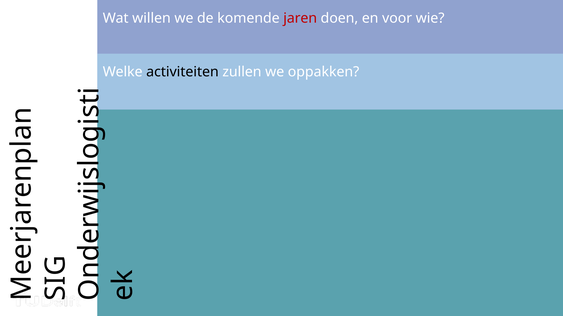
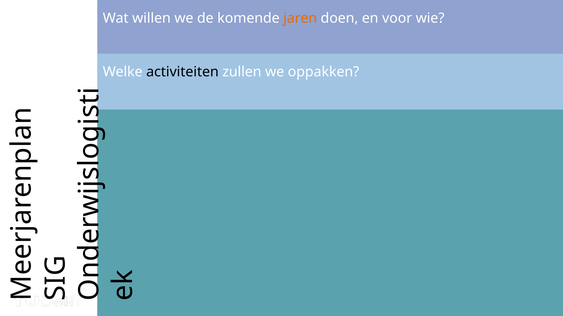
jaren colour: red -> orange (300, 18)
